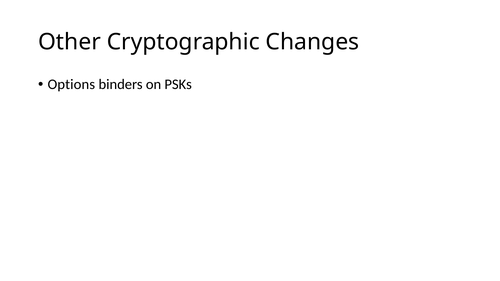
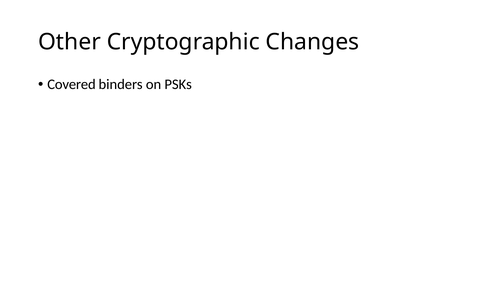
Options: Options -> Covered (71, 85)
